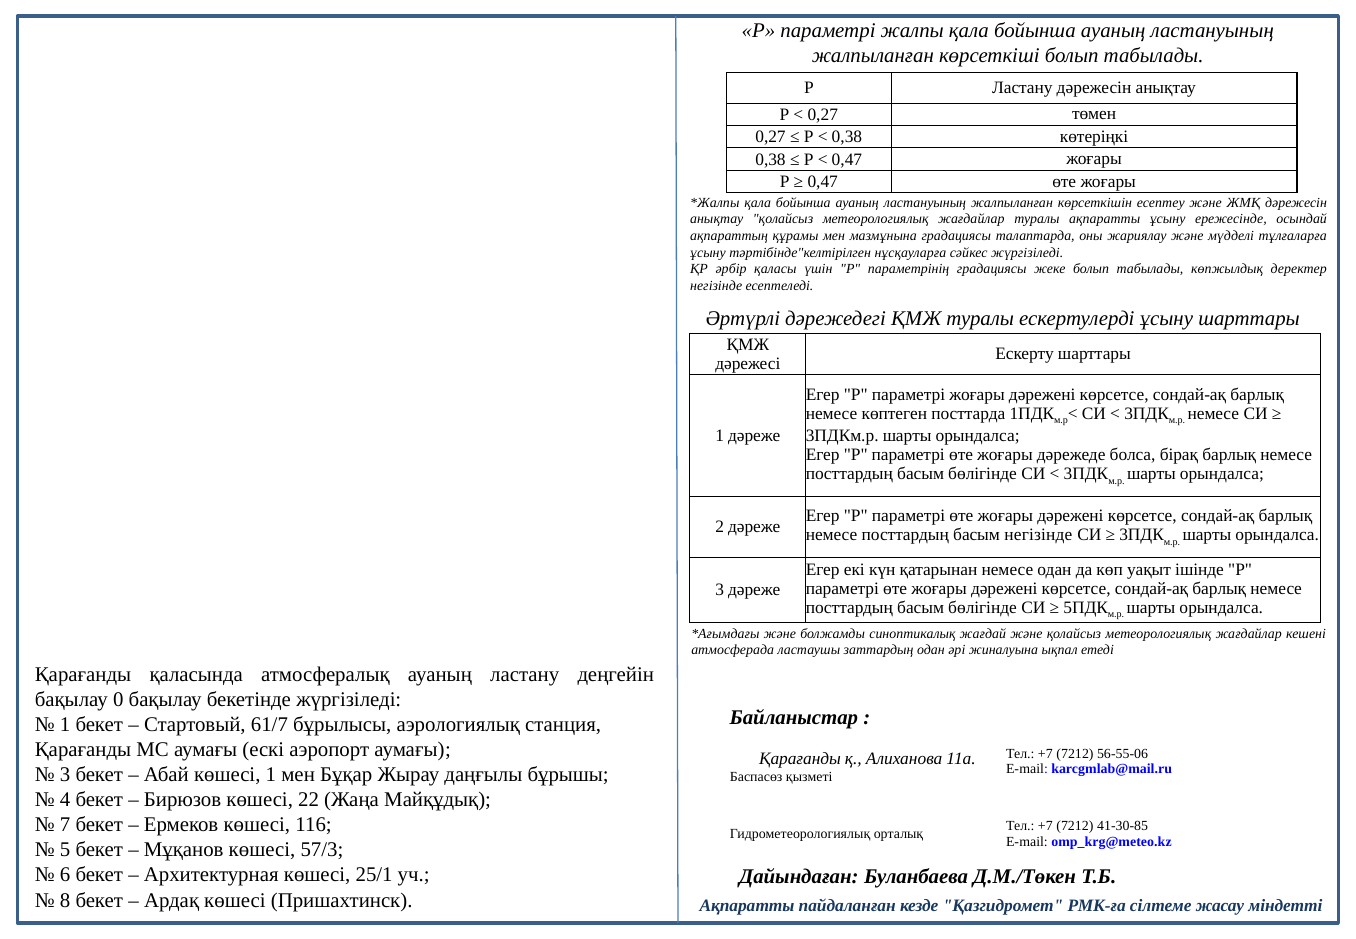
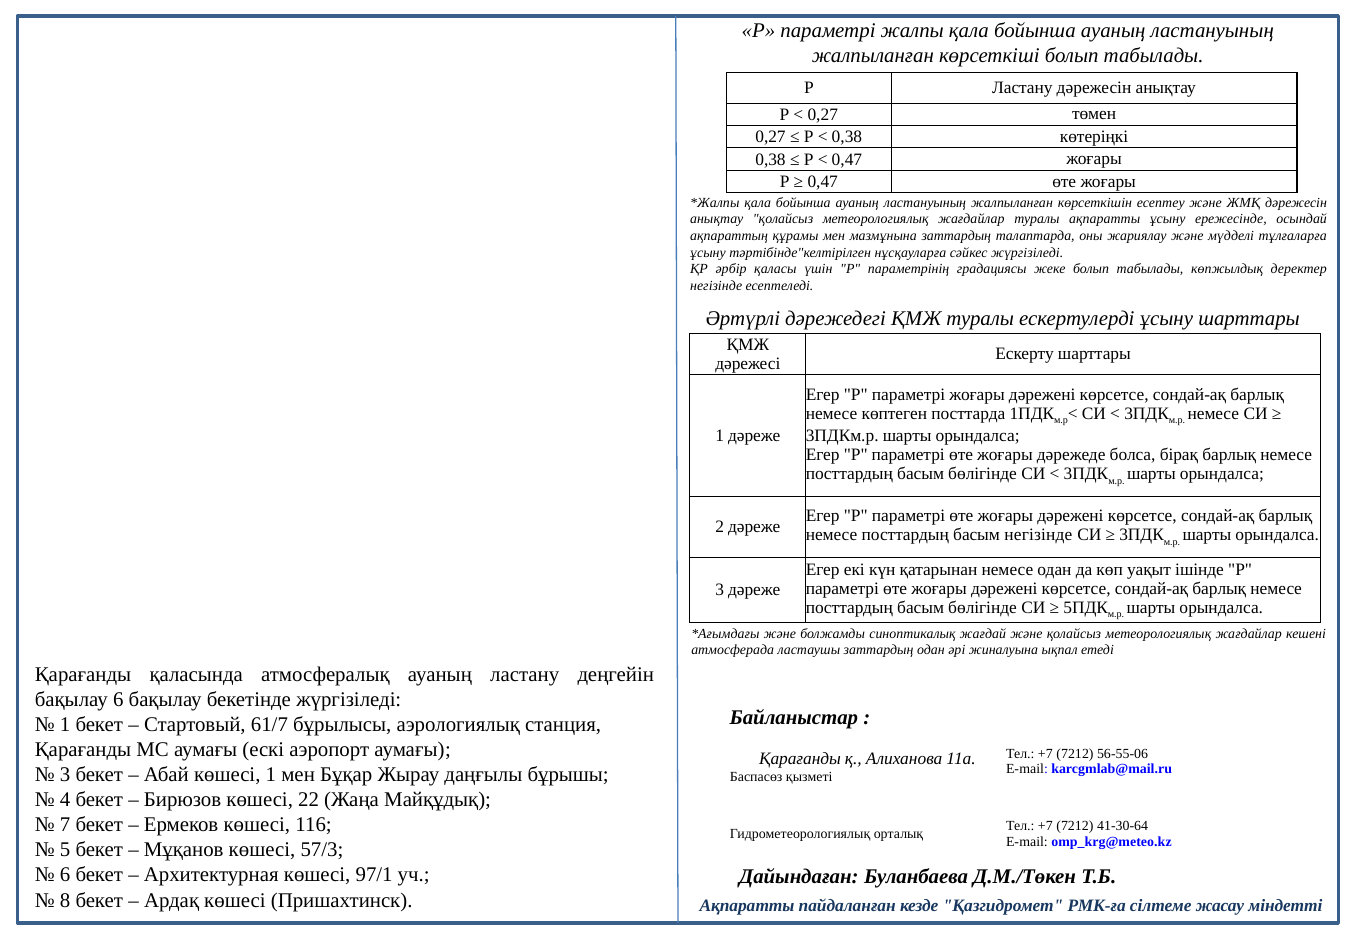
мазмұнына градациясы: градациясы -> заттардың (956, 236)
бақылау 0: 0 -> 6 (118, 700)
41-30-85: 41-30-85 -> 41-30-64 (1123, 826)
25/1: 25/1 -> 97/1 (374, 875)
